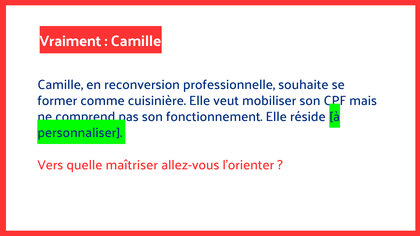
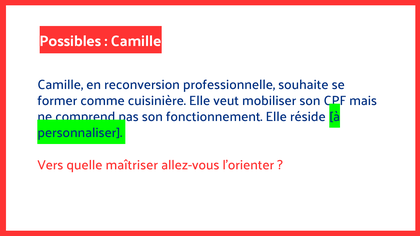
Vraiment: Vraiment -> Possibles (70, 41)
